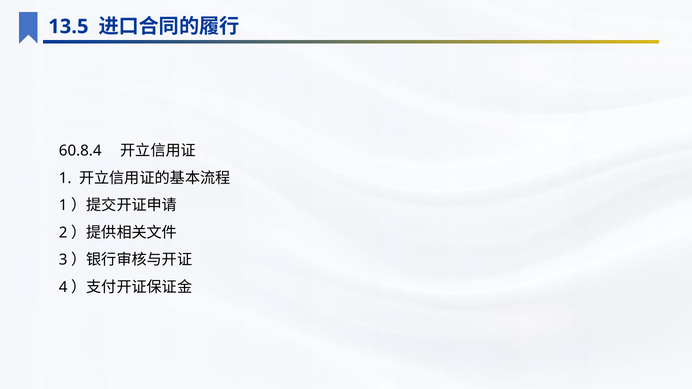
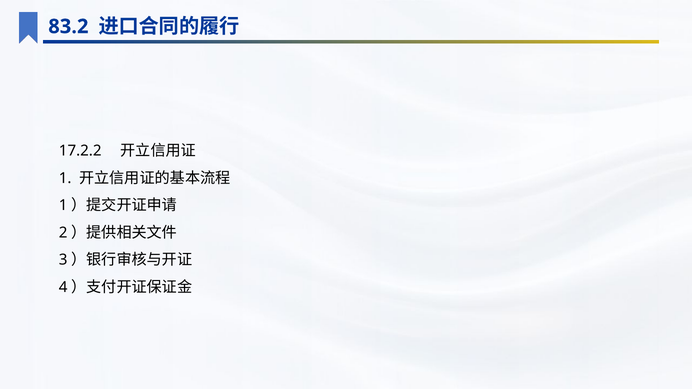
13.5: 13.5 -> 83.2 (68, 27)
60.8.4: 60.8.4 -> 17.2.2 (80, 151)
